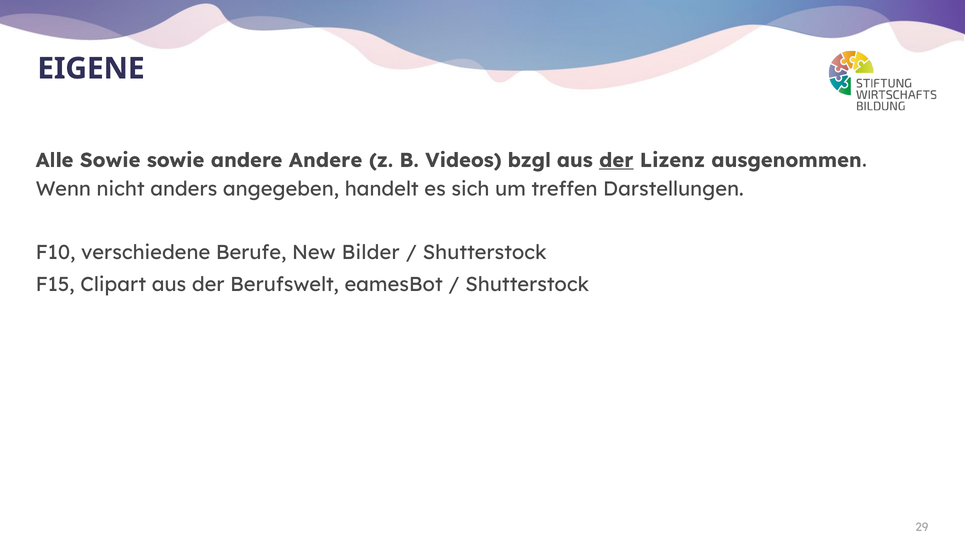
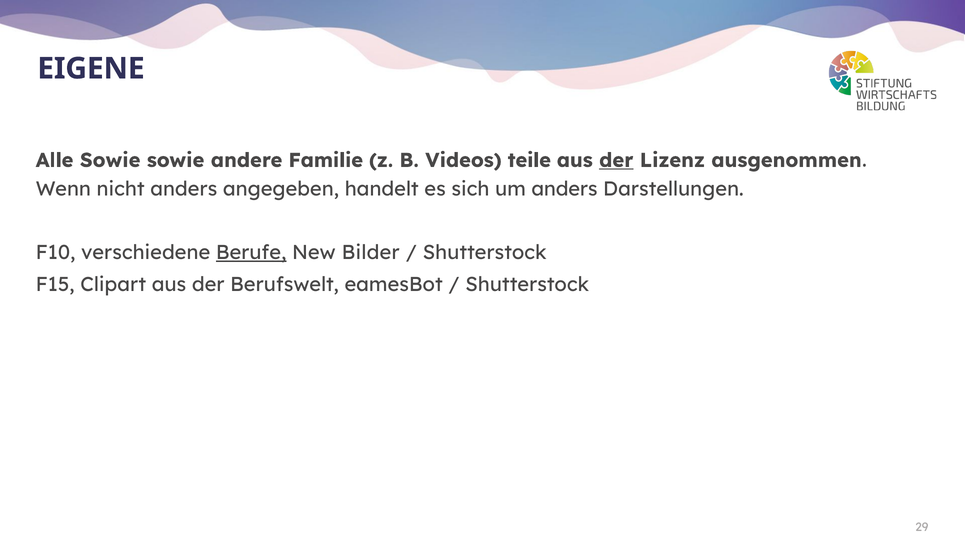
andere Andere: Andere -> Familie (326, 160)
bzgl: bzgl -> teile (529, 160)
um treffen: treffen -> anders (564, 189)
Berufe underline: none -> present (251, 253)
